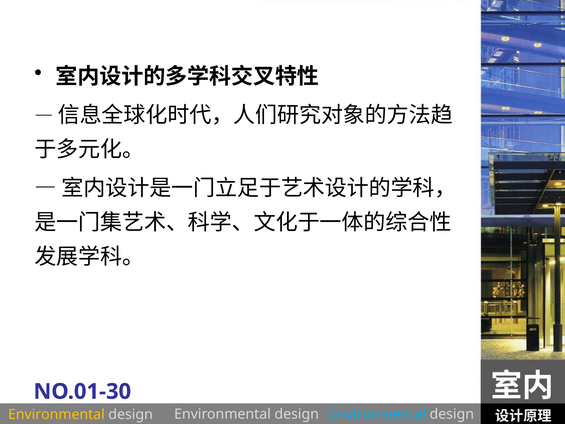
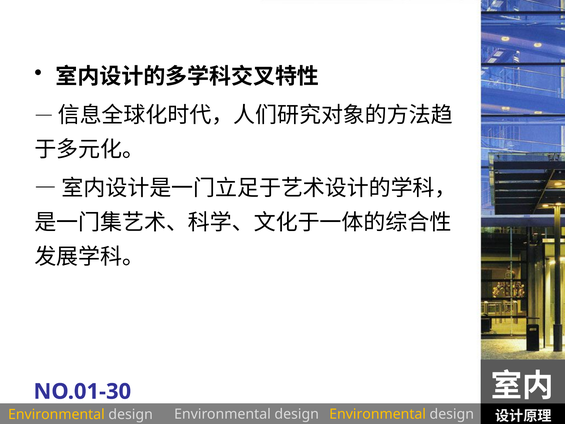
Environmental colour: light blue -> yellow (378, 414)
